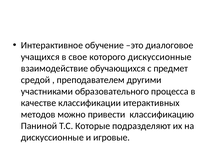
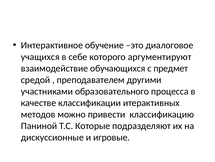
свое: свое -> себе (78, 57)
которого дискуссионные: дискуссионные -> аргументируют (160, 57)
